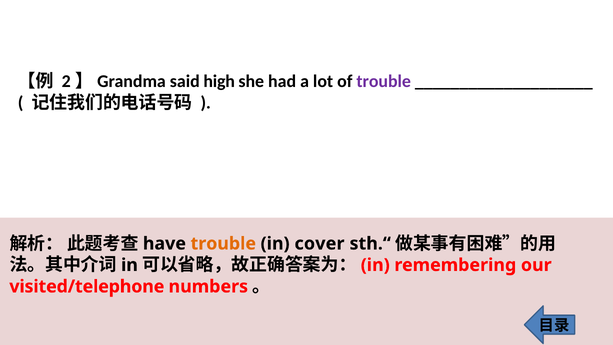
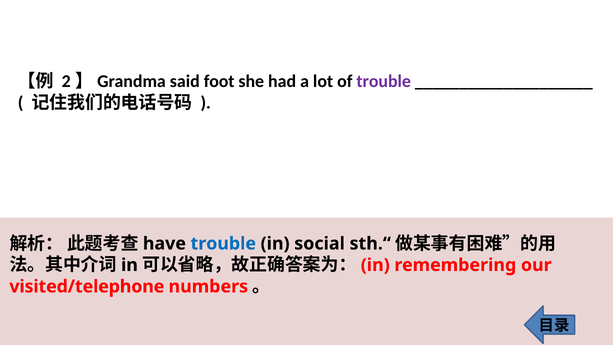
high: high -> foot (219, 81)
trouble colour: orange -> blue (223, 243)
cover: cover -> social (320, 243)
